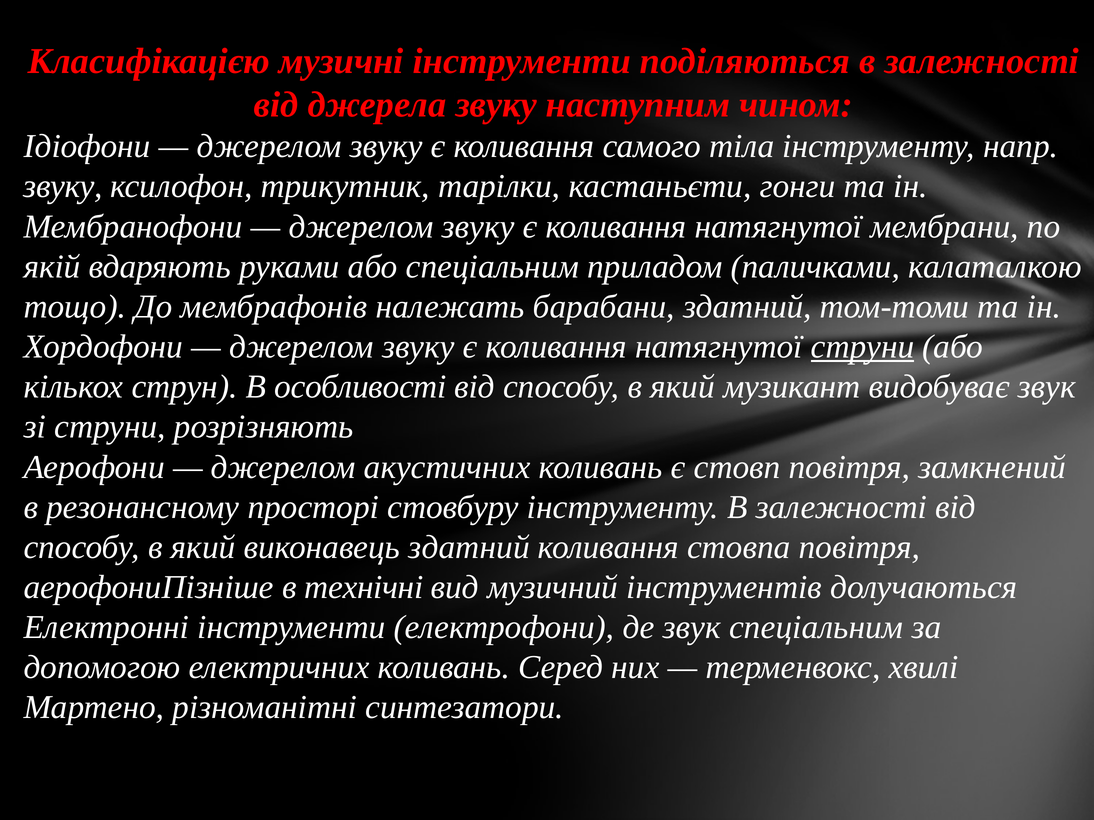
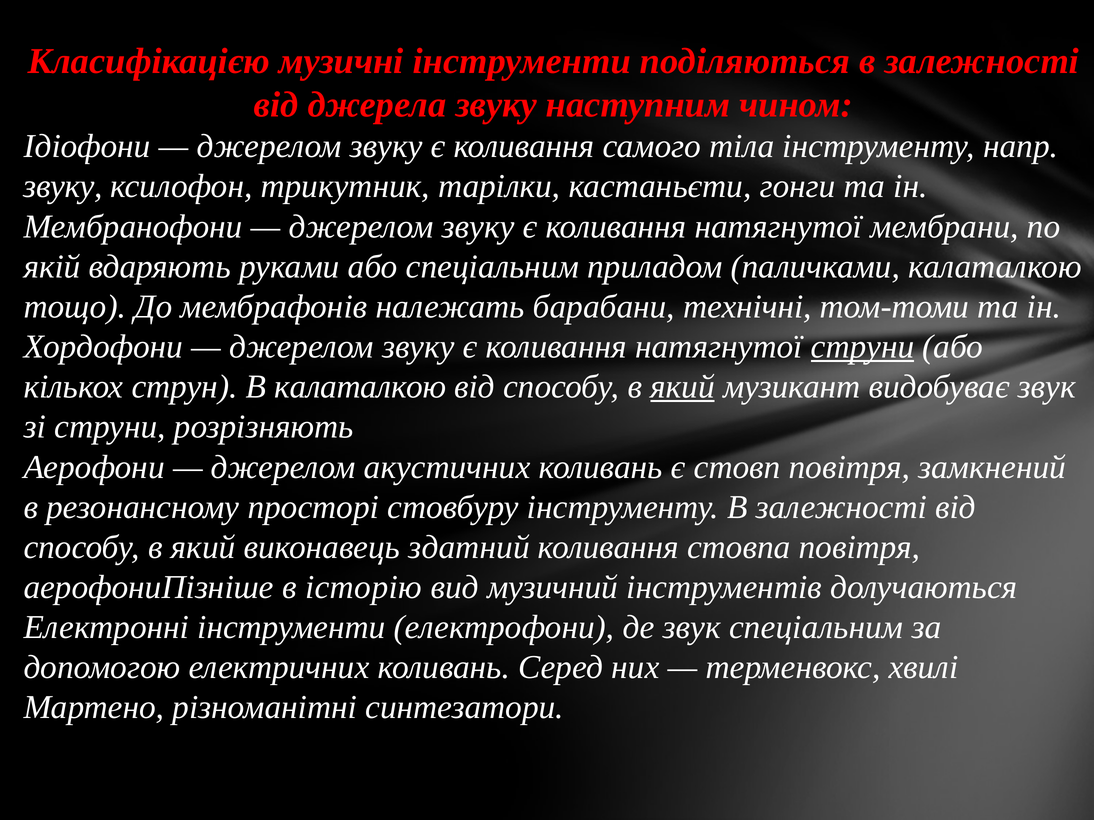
барабани здатний: здатний -> технічні (747, 307)
В особливості: особливості -> калаталкою (360, 387)
який underline: none -> present (682, 387)
технічні: технічні -> історію (363, 588)
